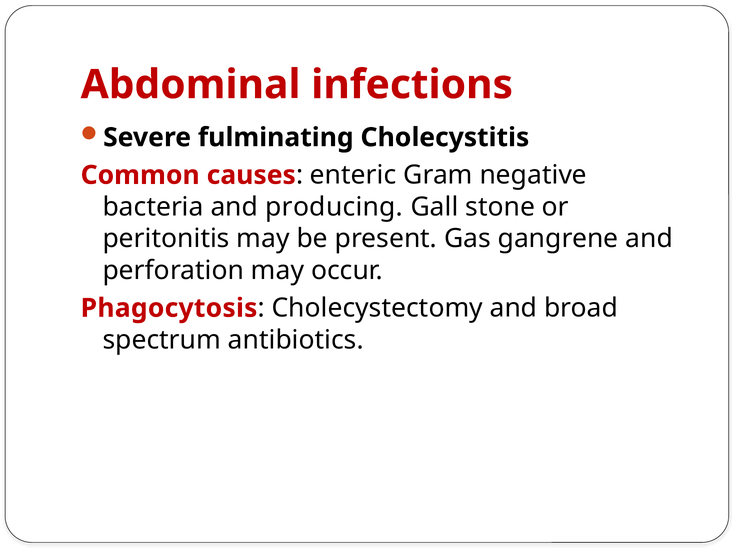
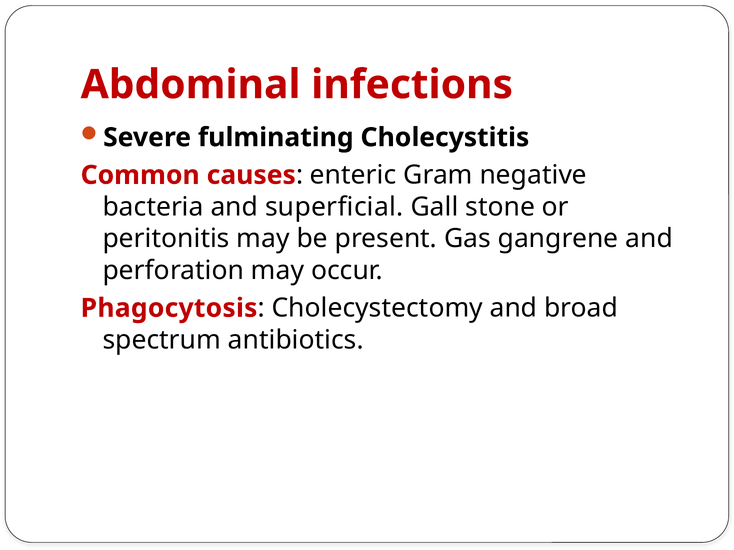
producing: producing -> superficial (334, 207)
